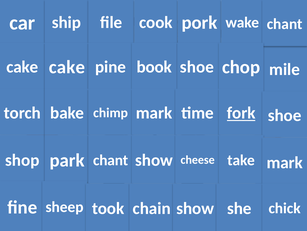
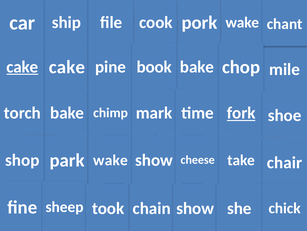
cake underline: none -> present (22, 67)
shoe: shoe -> bake (197, 67)
park chant: chant -> wake (110, 160)
take mark: mark -> chair (285, 162)
